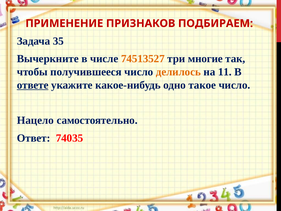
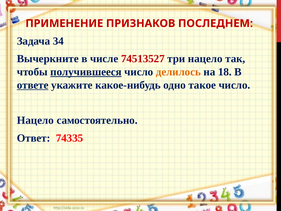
ПОДБИРАЕМ: ПОДБИРАЕМ -> ПОСЛЕДНЕМ (216, 23)
35: 35 -> 34 (58, 41)
74513527 colour: orange -> red (143, 59)
три многие: многие -> нацело (205, 59)
получившееся underline: none -> present (86, 72)
11: 11 -> 18 (225, 72)
74035: 74035 -> 74335 (70, 138)
